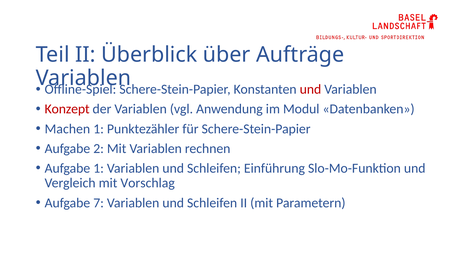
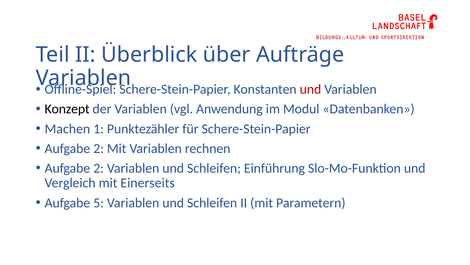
Konzept colour: red -> black (67, 109)
1: 1 -> 2 (99, 168)
Vorschlag: Vorschlag -> Einerseits (148, 183)
7: 7 -> 5 (99, 202)
